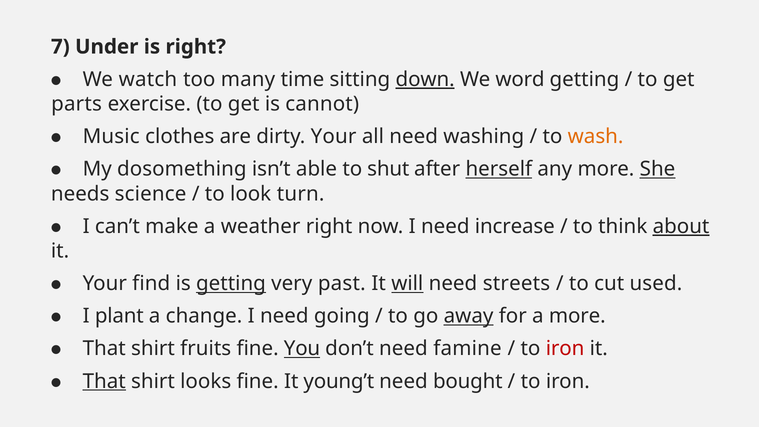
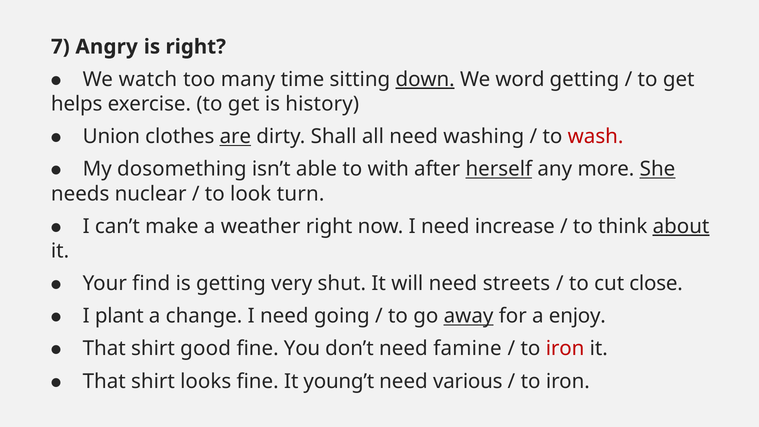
Under: Under -> Angry (107, 47)
parts: parts -> helps (77, 104)
cannot: cannot -> history (322, 104)
Music: Music -> Union (111, 137)
are underline: none -> present (235, 137)
dirty Your: Your -> Shall (334, 137)
wash colour: orange -> red (596, 137)
shut: shut -> with (388, 169)
science: science -> nuclear (151, 194)
getting underline: present -> none (231, 284)
past: past -> shut (342, 284)
will underline: present -> none (407, 284)
used: used -> close (656, 284)
a more: more -> enjoy (577, 316)
fruits: fruits -> good (206, 349)
You underline: present -> none (302, 349)
That underline: present -> none (104, 381)
bought: bought -> various (468, 381)
